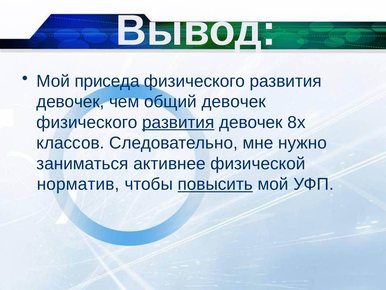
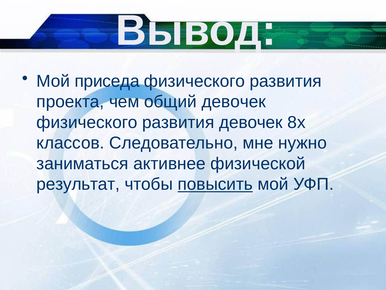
девочек: девочек -> проекта (70, 102)
развития underline: present -> none (178, 122)
норматив: норматив -> результат (78, 184)
